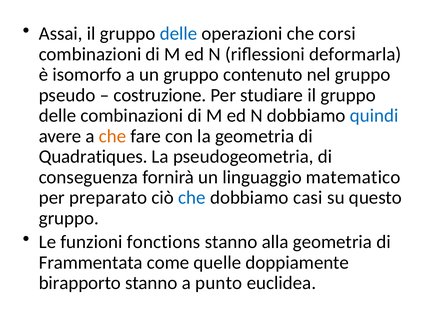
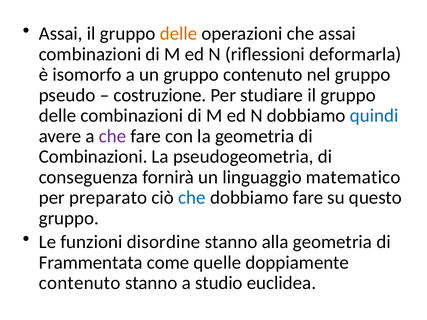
delle colour: blue -> orange (178, 34)
che corsi: corsi -> assai (337, 34)
che colour: orange -> purple (113, 136)
Quadratiques: Quadratiques -> Combinazioni (93, 157)
dobbiamo casi: casi -> fare (308, 198)
fonctions: fonctions -> disordine (164, 242)
birapporto: birapporto -> contenuto (80, 283)
punto: punto -> studio (219, 283)
